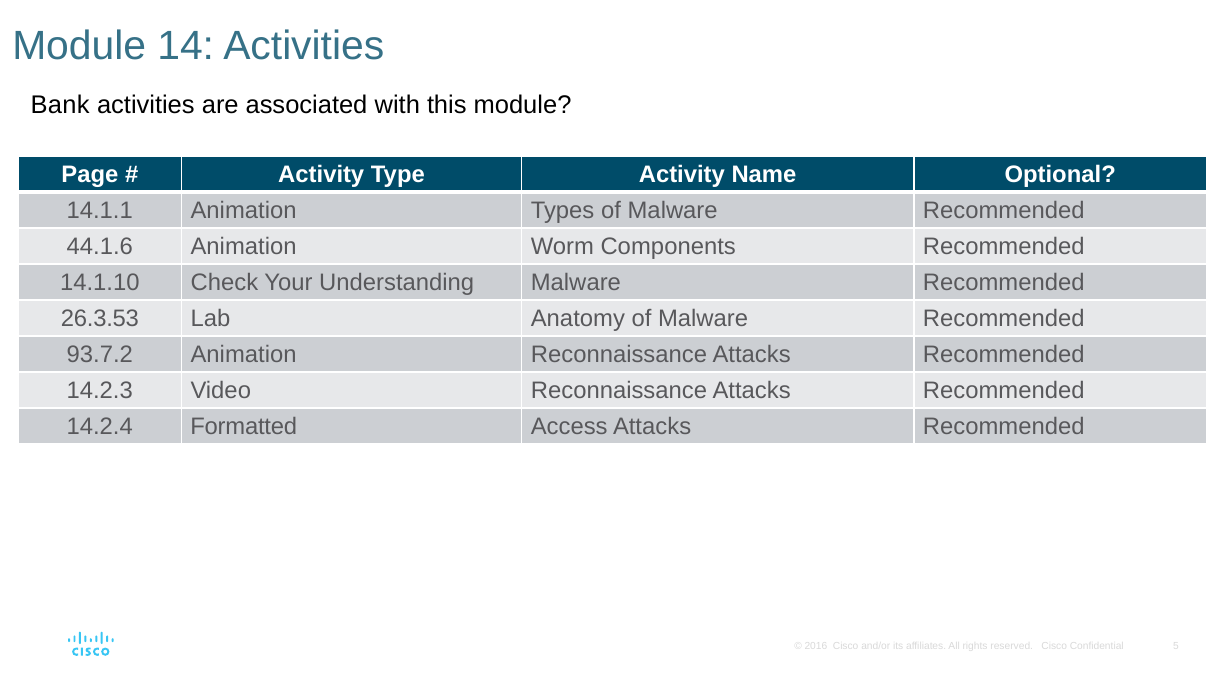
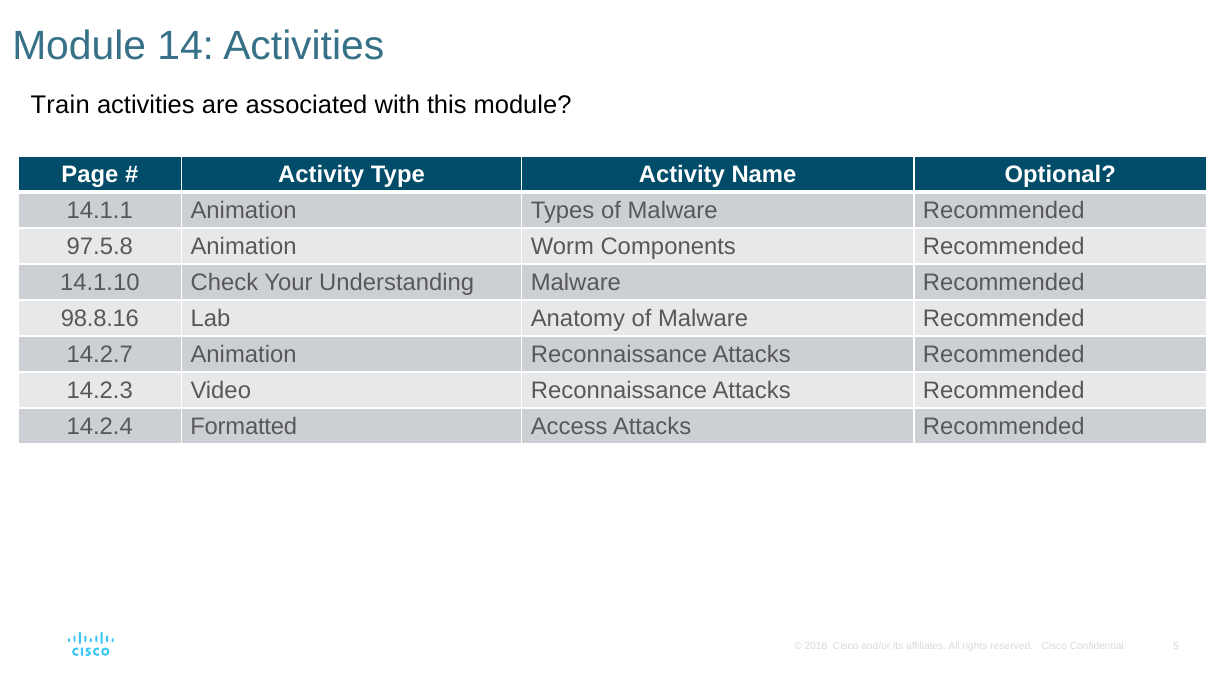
Bank: Bank -> Train (60, 105)
44.1.6: 44.1.6 -> 97.5.8 (100, 246)
26.3.53: 26.3.53 -> 98.8.16 (100, 318)
93.7.2: 93.7.2 -> 14.2.7 (100, 354)
